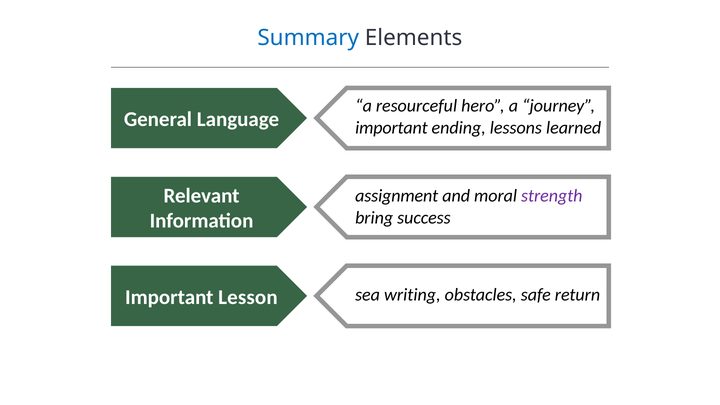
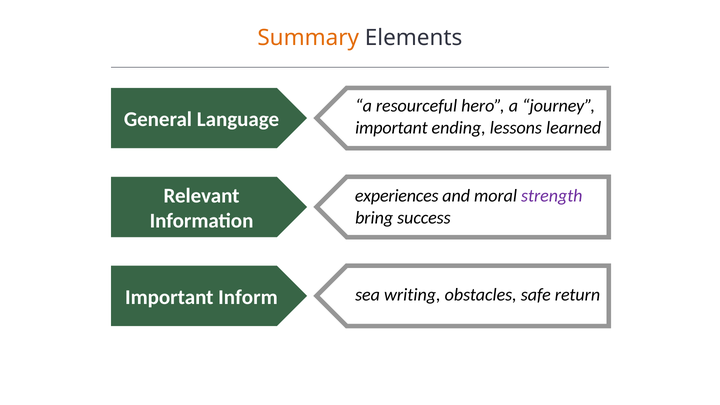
Summary colour: blue -> orange (308, 38)
assignment: assignment -> experiences (397, 196)
Lesson: Lesson -> Inform (248, 297)
